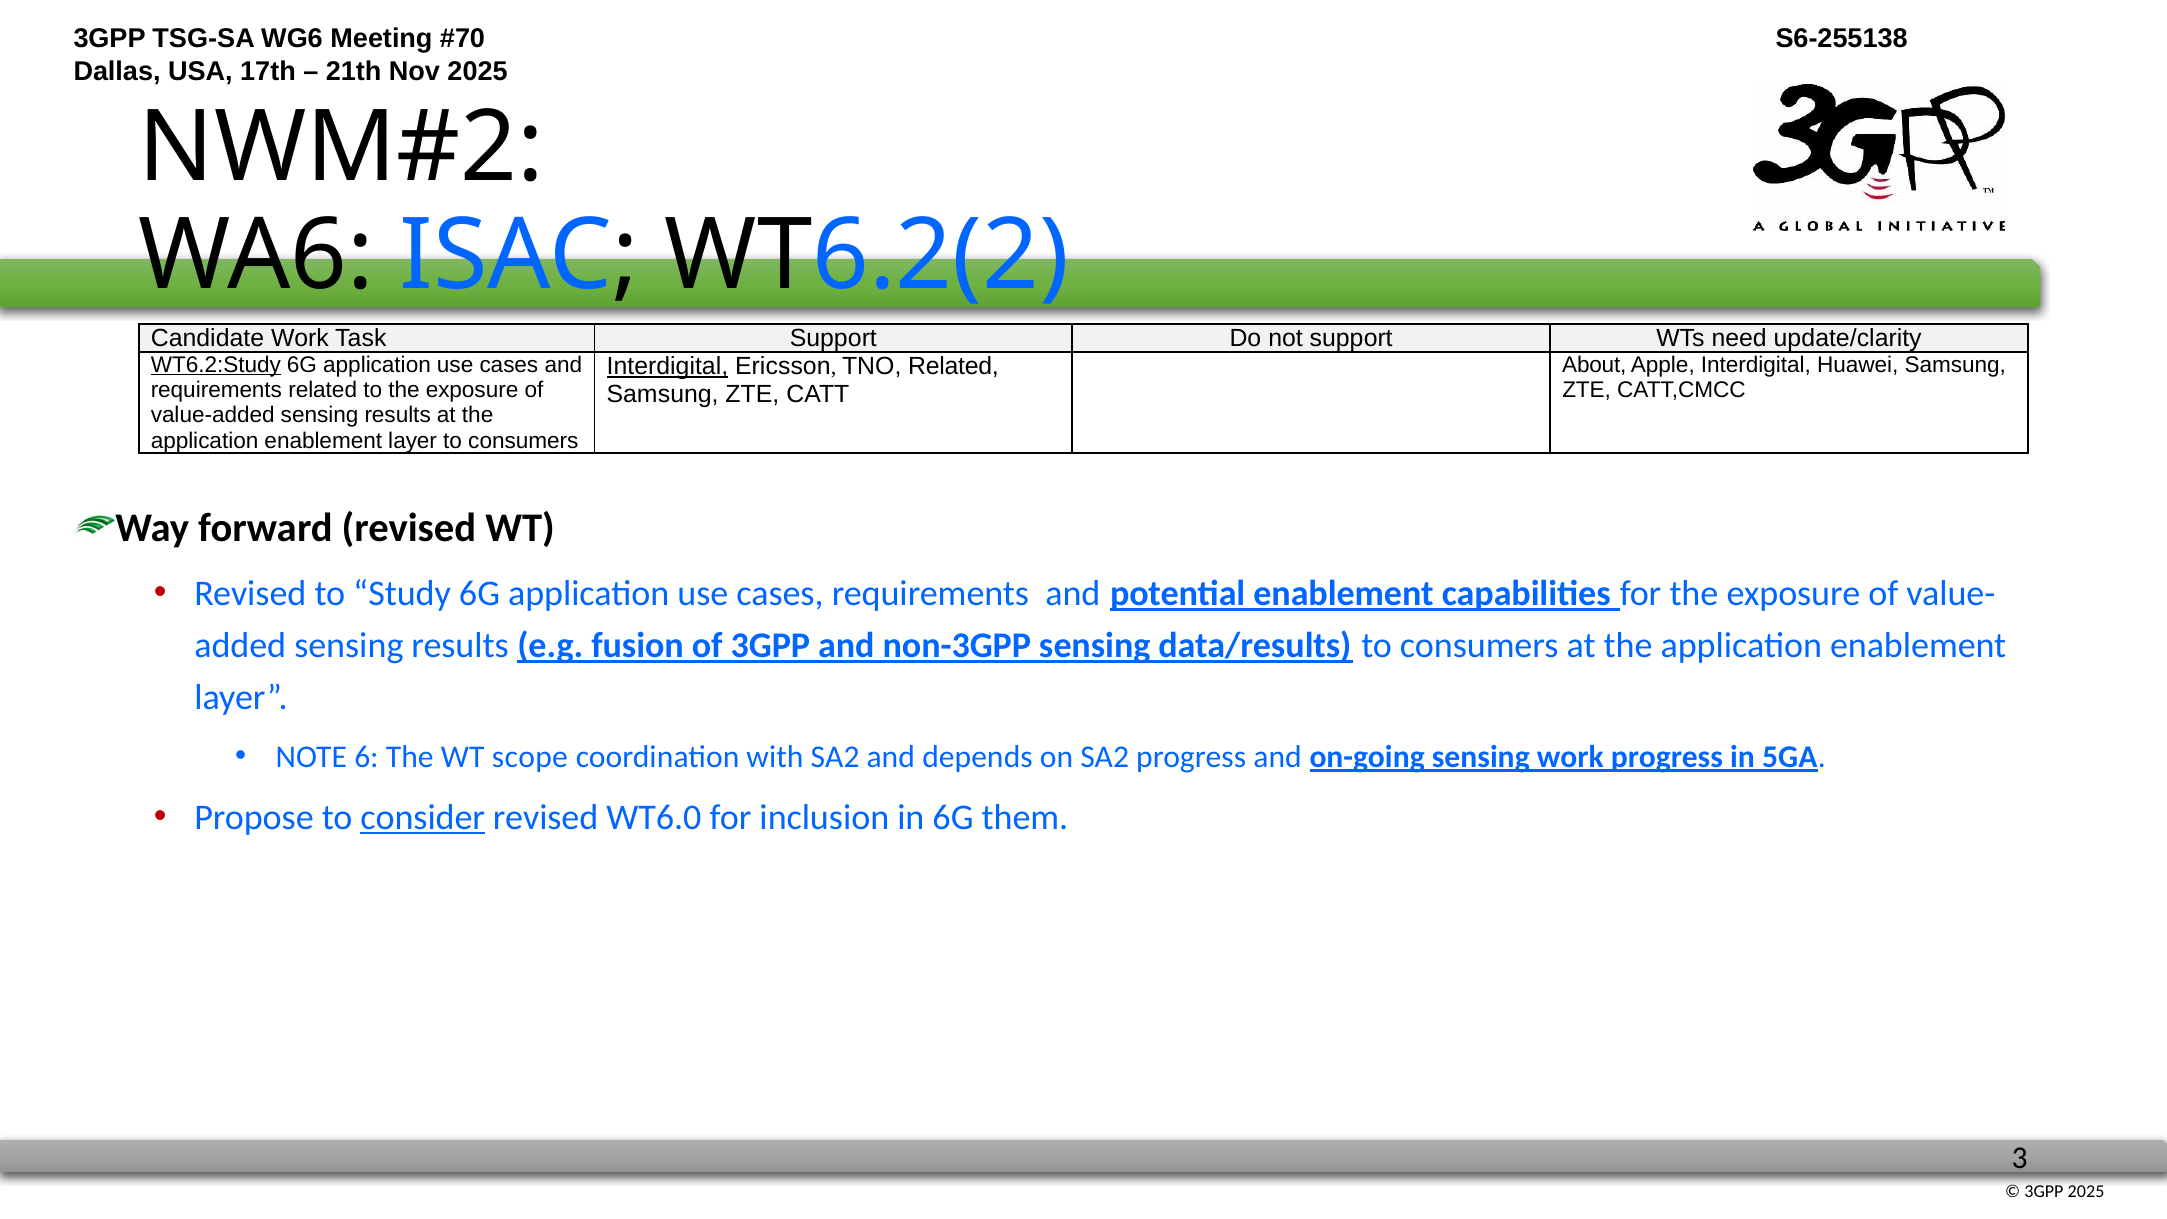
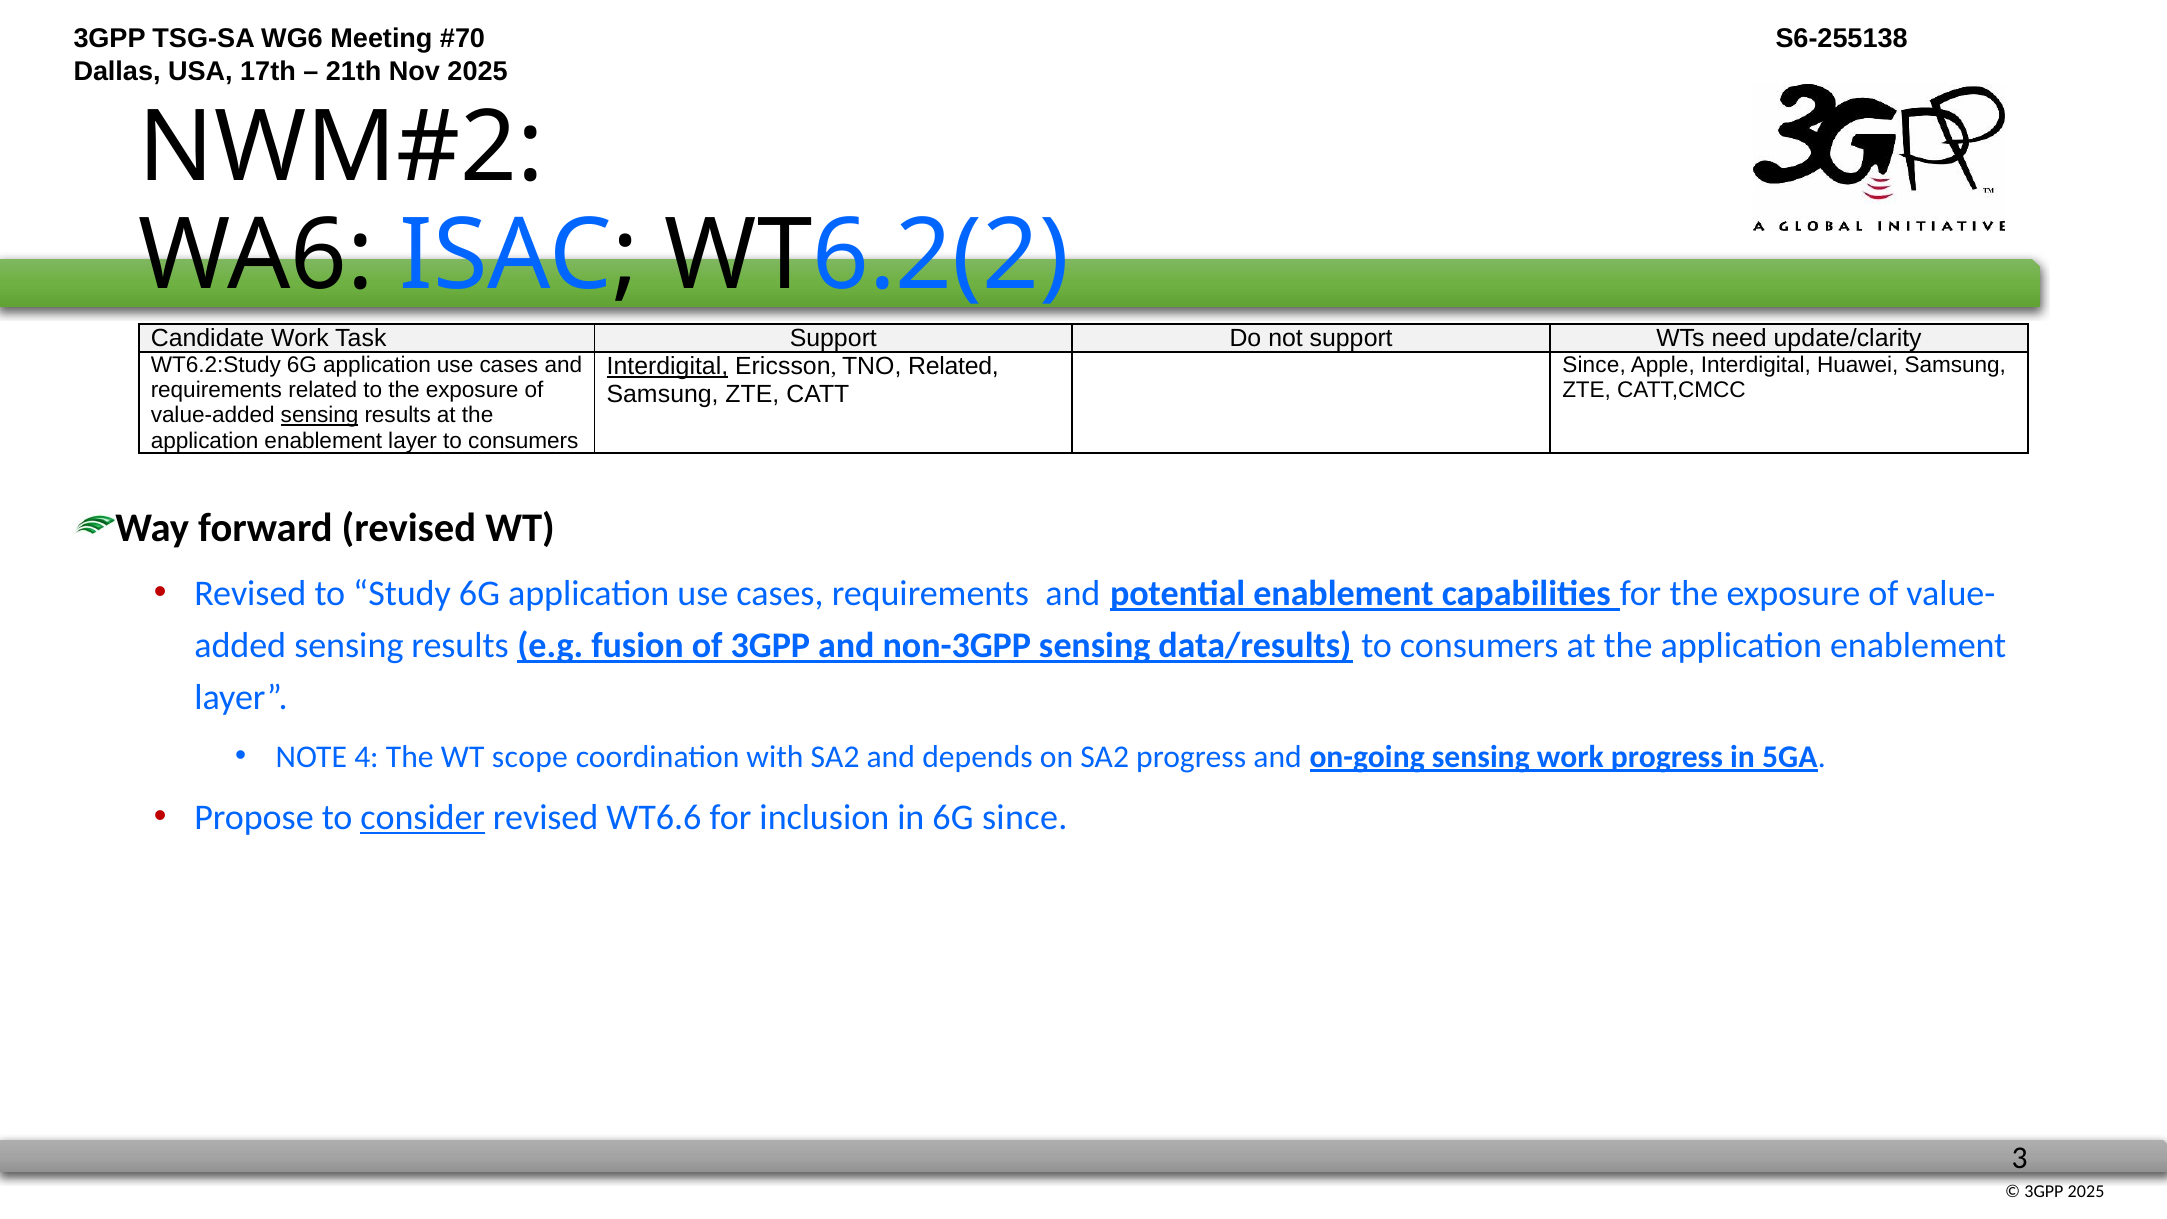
WT6.2:Study underline: present -> none (216, 365)
About: About -> Since (1594, 365)
sensing underline: none -> present (320, 415)
6: 6 -> 4 (366, 757)
WT6.0: WT6.0 -> WT6.6 (654, 818)
6G them: them -> since (1025, 818)
